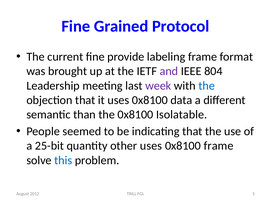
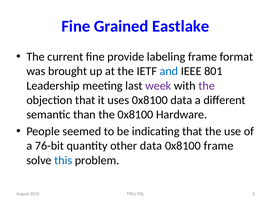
Protocol: Protocol -> Eastlake (181, 26)
and colour: purple -> blue (169, 71)
804: 804 -> 801 (213, 71)
the colour: blue -> purple (207, 86)
Isolatable: Isolatable -> Hardware (182, 115)
25-bit: 25-bit -> 76-bit (49, 146)
other uses: uses -> data (151, 146)
